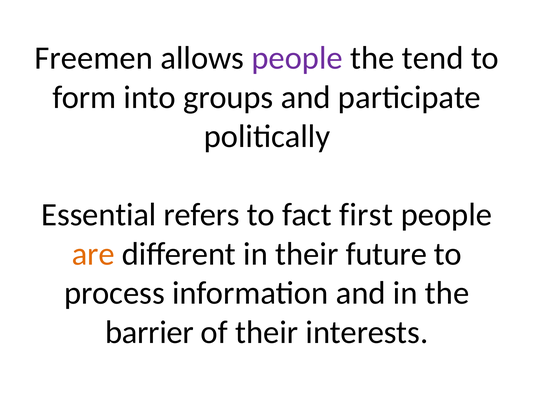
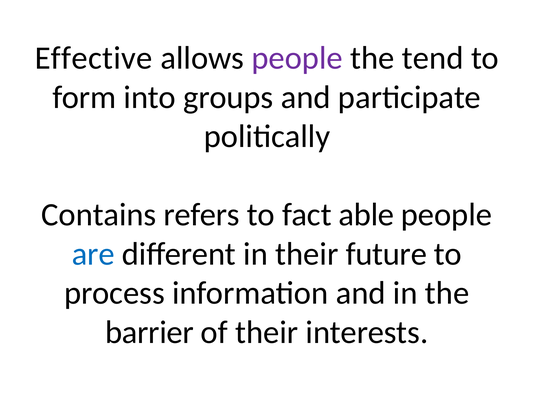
Freemen: Freemen -> Effective (94, 58)
Essential: Essential -> Contains (99, 215)
first: first -> able (366, 215)
are colour: orange -> blue (93, 254)
